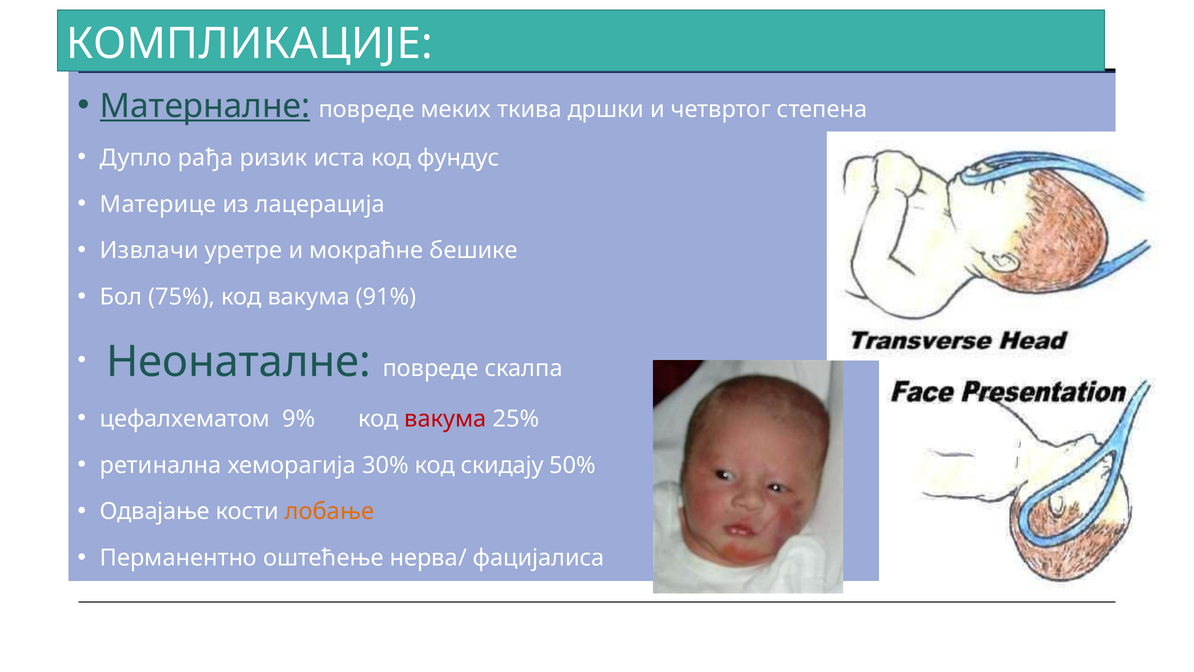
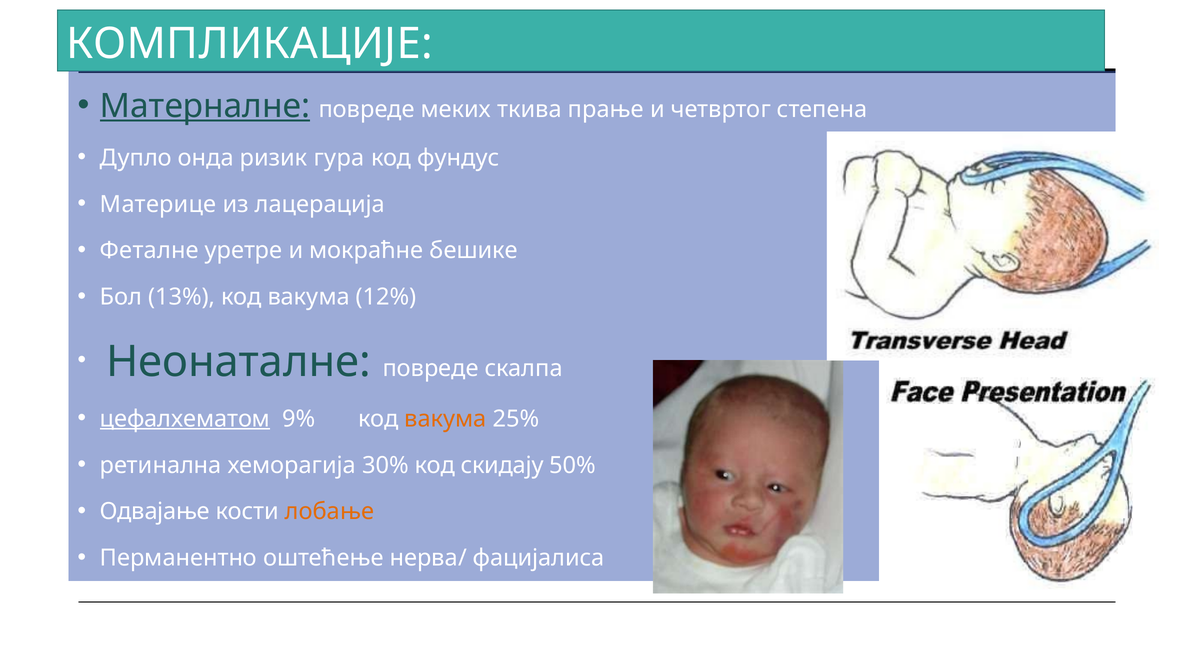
дршки: дршки -> прање (606, 109)
рађа: рађа -> онда (206, 158)
иста: иста -> гура (339, 158)
Извлачи: Извлачи -> Феталне (149, 251)
75%: 75% -> 13% (182, 297)
91%: 91% -> 12% (386, 297)
цефалхематом underline: none -> present (185, 419)
вакума colour: red -> orange (445, 419)
